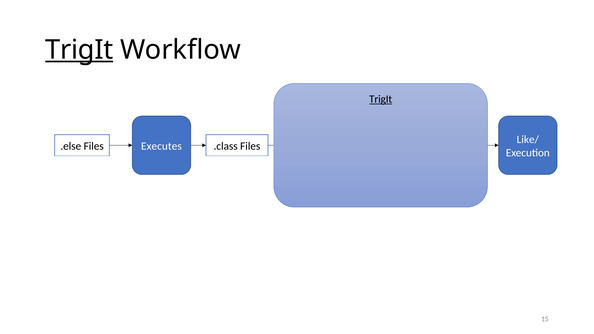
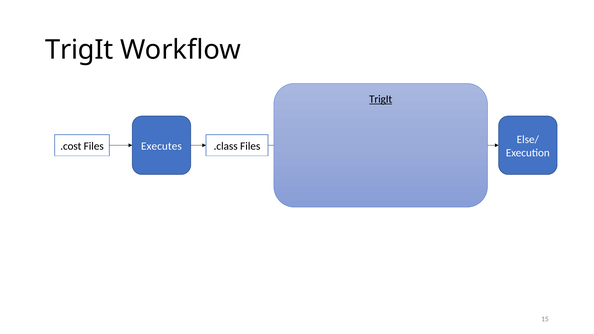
TrigIt underline: present -> none (79, 50)
Like/: Like/ -> Else/ (528, 139)
.else: .else -> .cost (71, 146)
